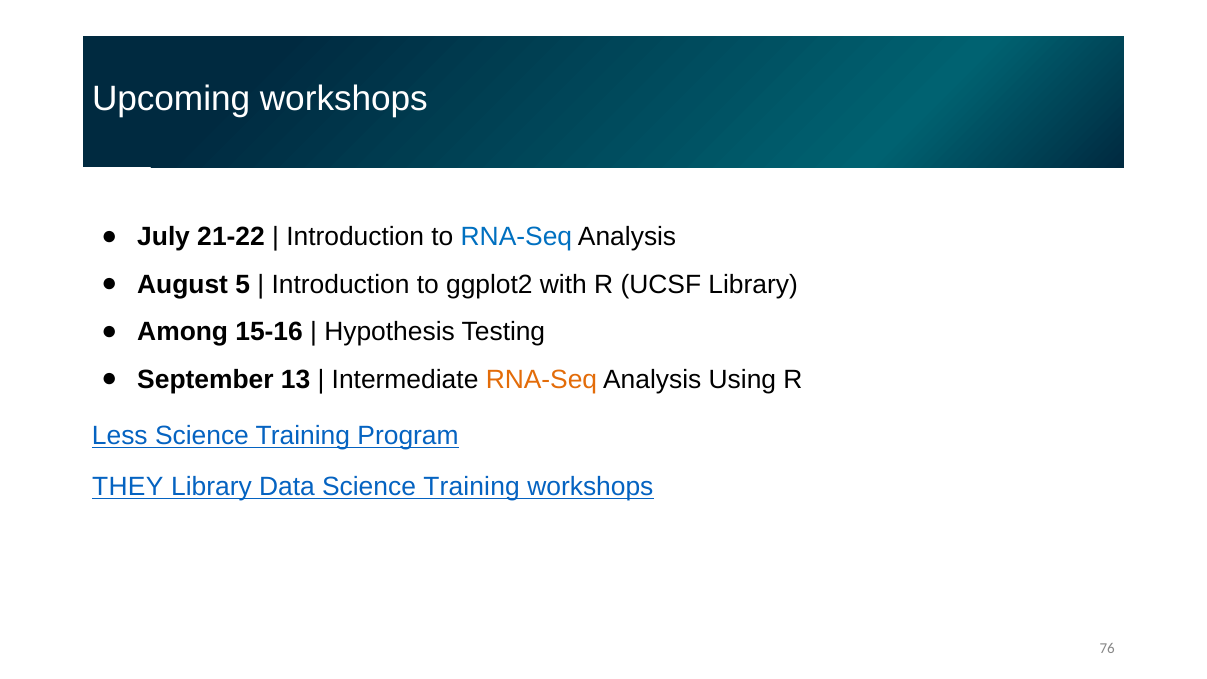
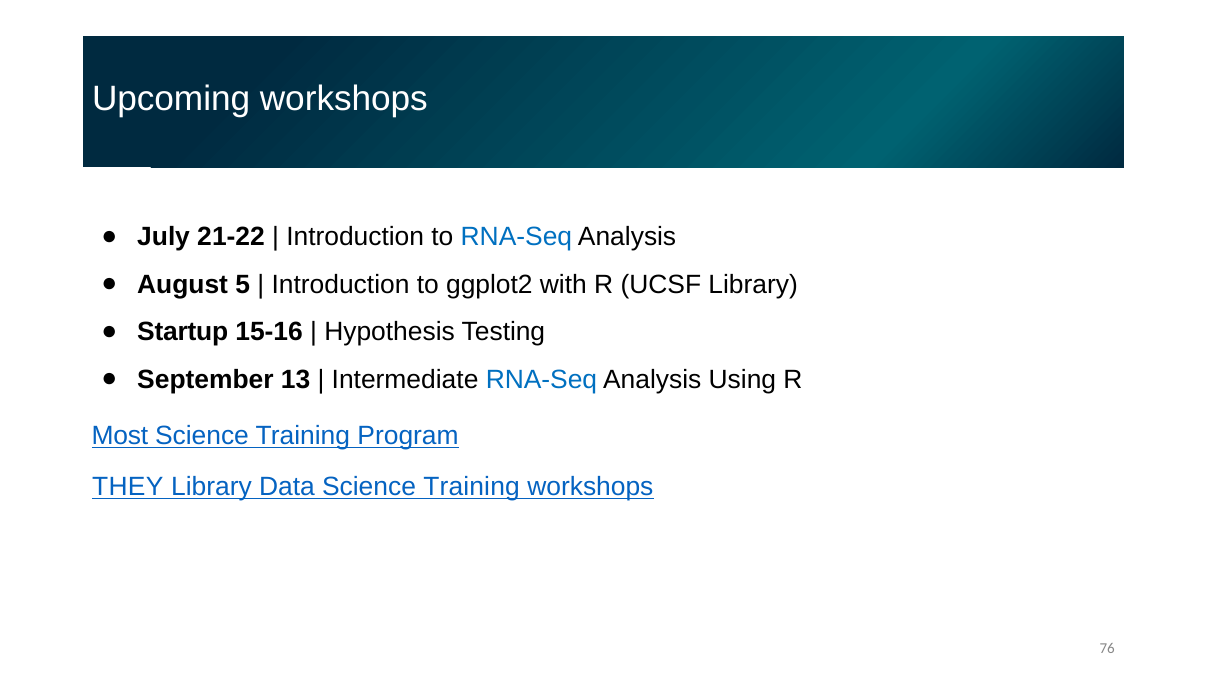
Among: Among -> Startup (183, 332)
RNA-Seq colour: orange -> blue (541, 380)
Less: Less -> Most (120, 436)
